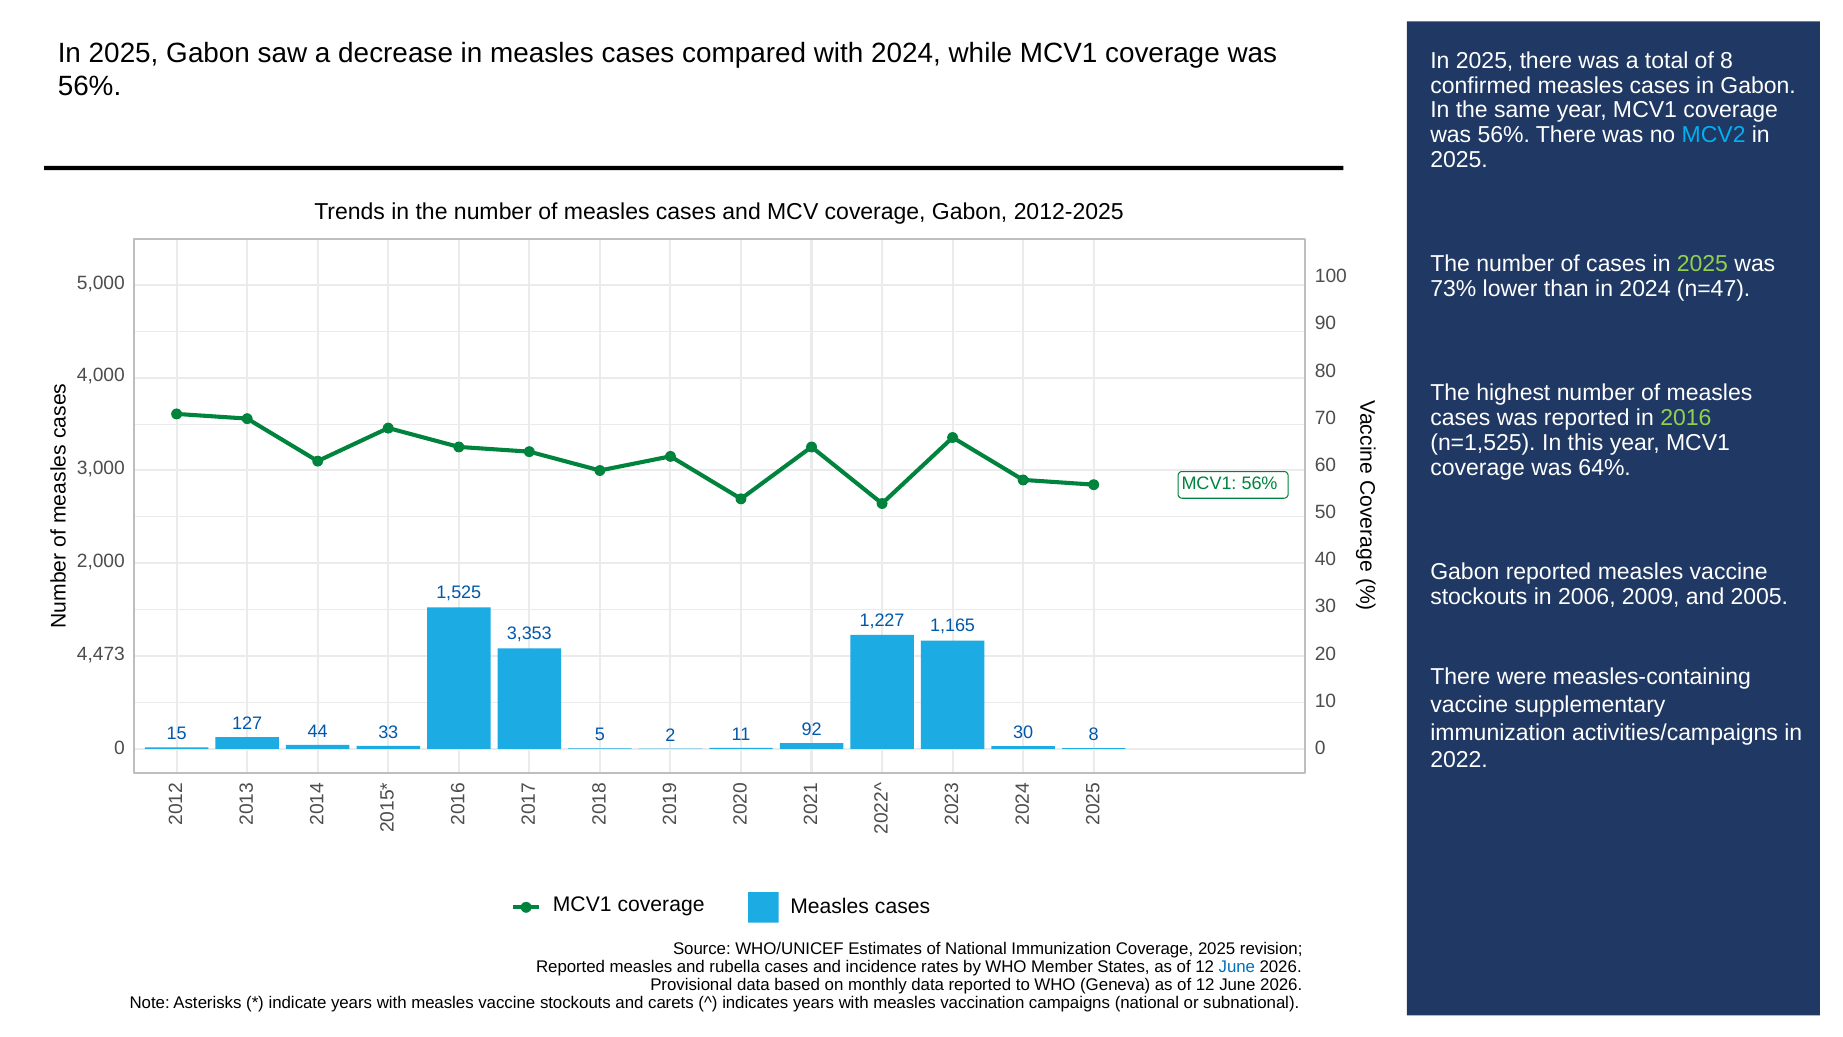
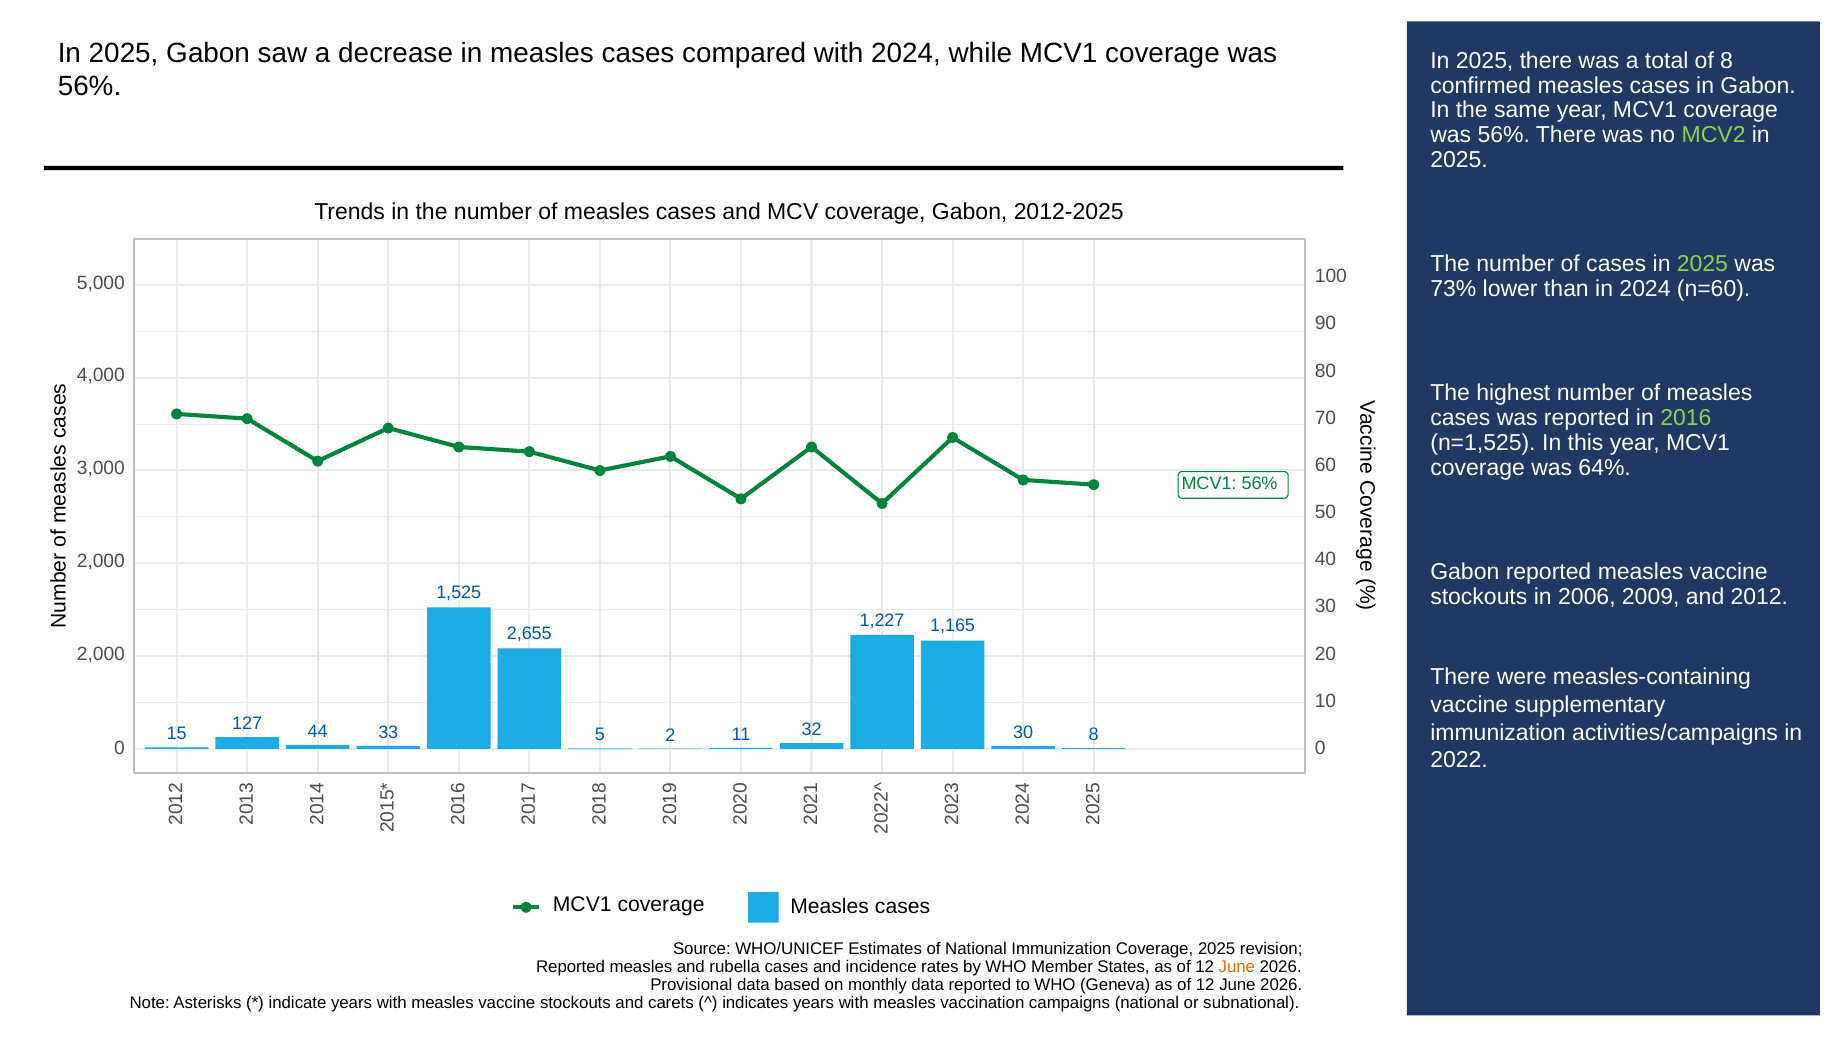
MCV2 colour: light blue -> light green (1714, 135)
n=47: n=47 -> n=60 (1714, 289)
2005: 2005 -> 2012 (1759, 597)
3,353: 3,353 -> 2,655 (529, 633)
4,473: 4,473 -> 2,000 (101, 654)
92: 92 -> 32 (812, 729)
June colour: blue -> orange (1237, 967)
